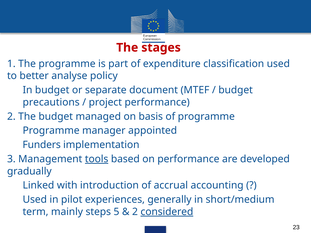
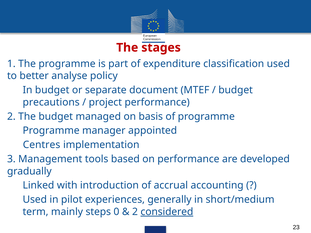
Funders: Funders -> Centres (42, 145)
tools underline: present -> none (97, 159)
5: 5 -> 0 (116, 212)
